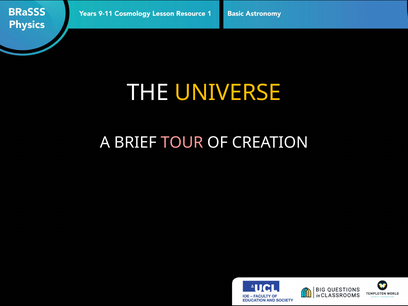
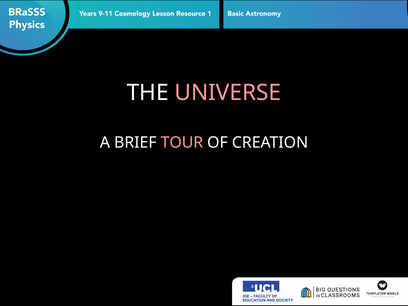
UNIVERSE colour: yellow -> pink (228, 93)
